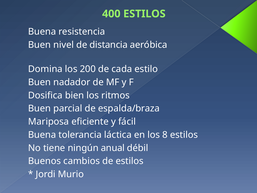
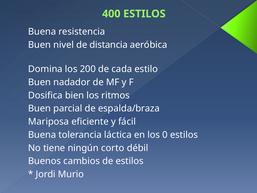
8: 8 -> 0 (165, 135)
anual: anual -> corto (113, 148)
